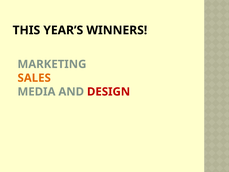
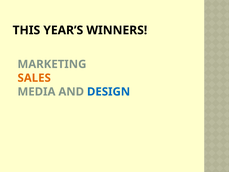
DESIGN colour: red -> blue (109, 92)
